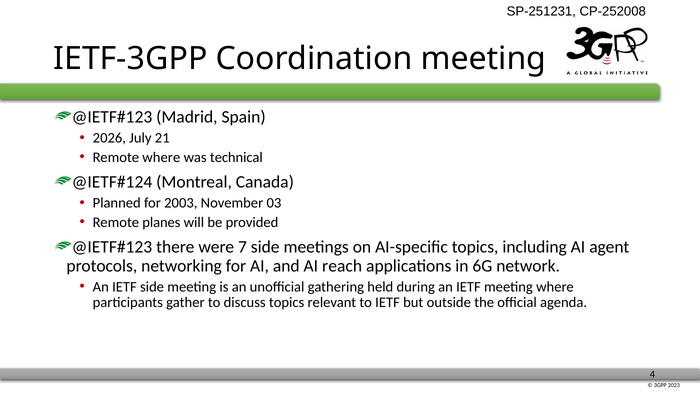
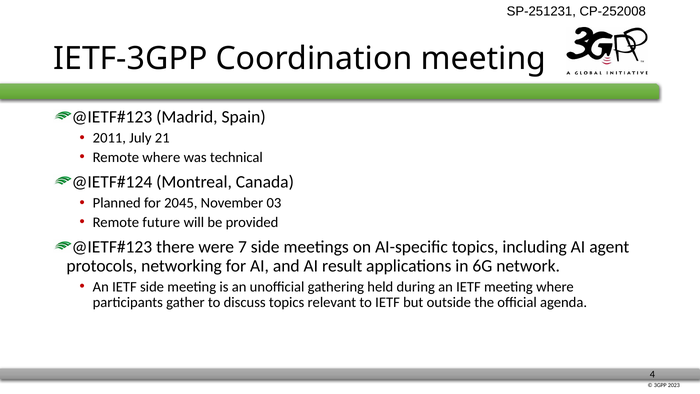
2026: 2026 -> 2011 (109, 138)
2003: 2003 -> 2045 (181, 203)
planes: planes -> future (161, 222)
reach: reach -> result (342, 266)
